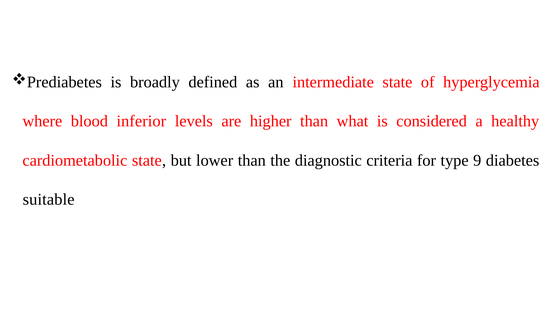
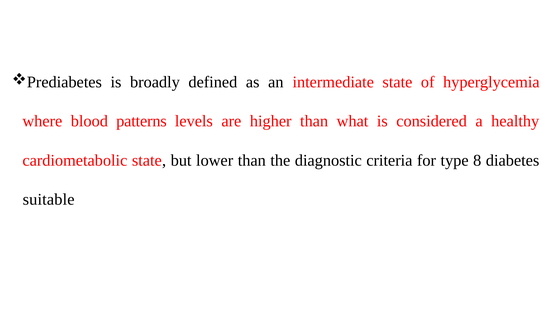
inferior: inferior -> patterns (141, 121)
9: 9 -> 8 (477, 160)
